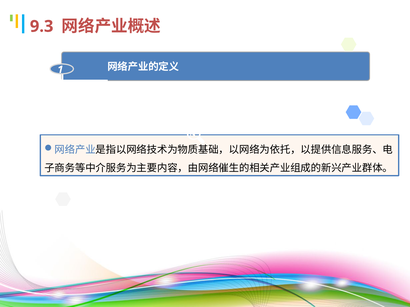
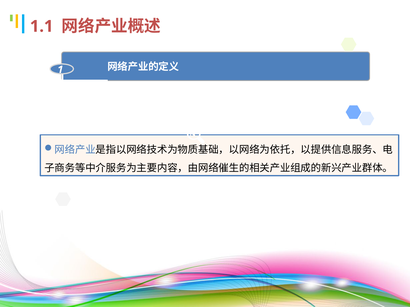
9.3: 9.3 -> 1.1 (42, 26)
